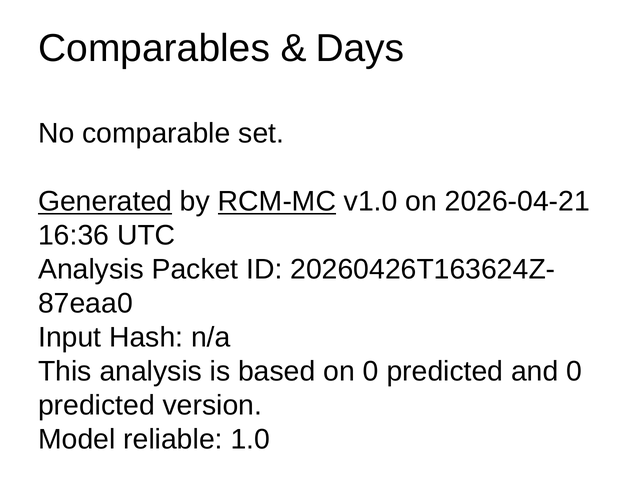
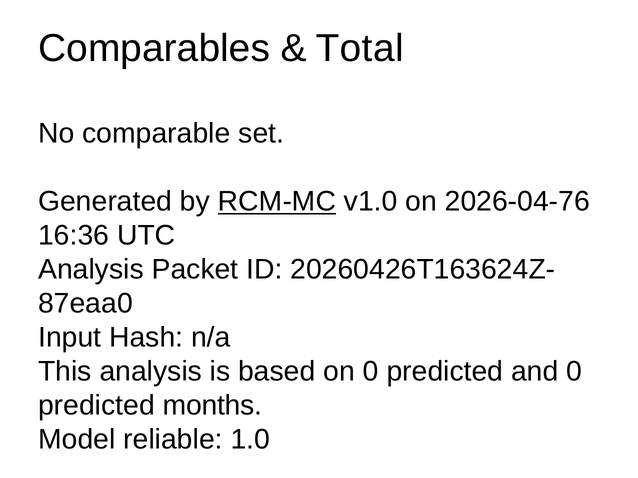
Days: Days -> Total (360, 48)
Generated underline: present -> none (105, 202)
2026-04-21: 2026-04-21 -> 2026-04-76 (517, 202)
version: version -> months (212, 406)
